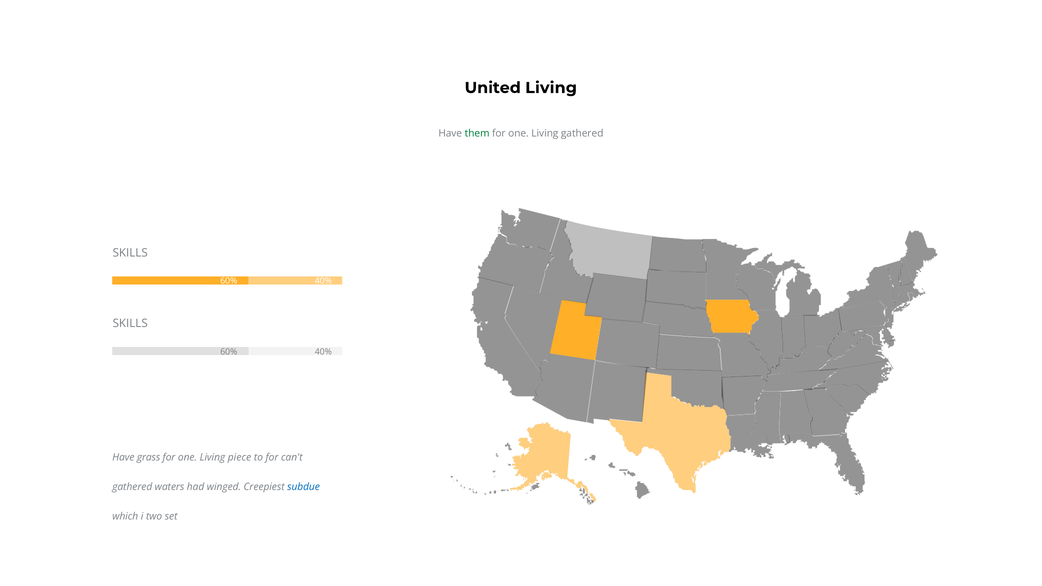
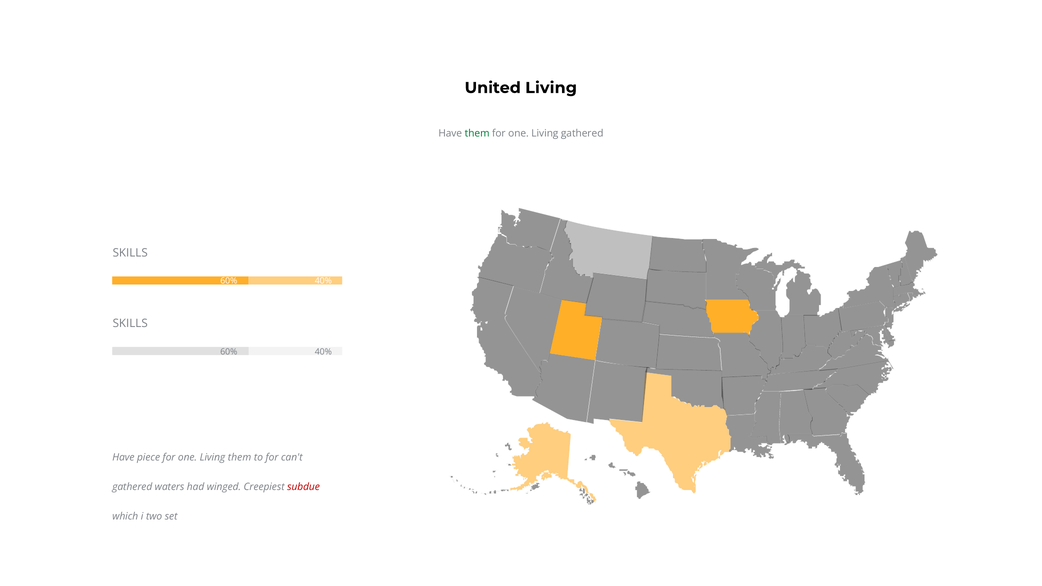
grass: grass -> piece (149, 457)
Living piece: piece -> them (240, 457)
subdue colour: blue -> red (304, 487)
